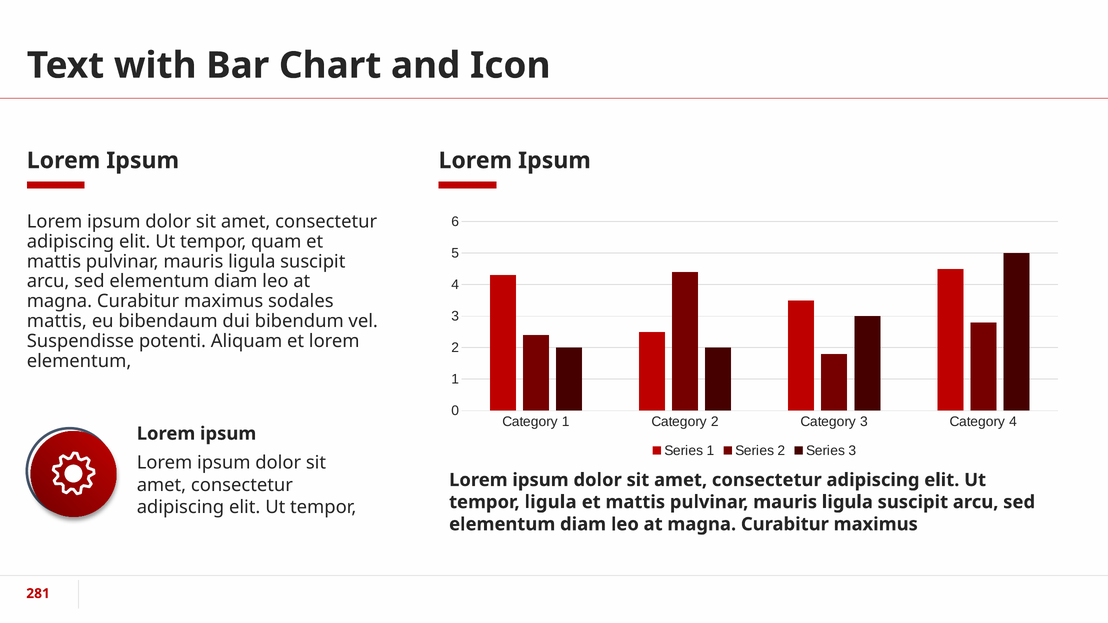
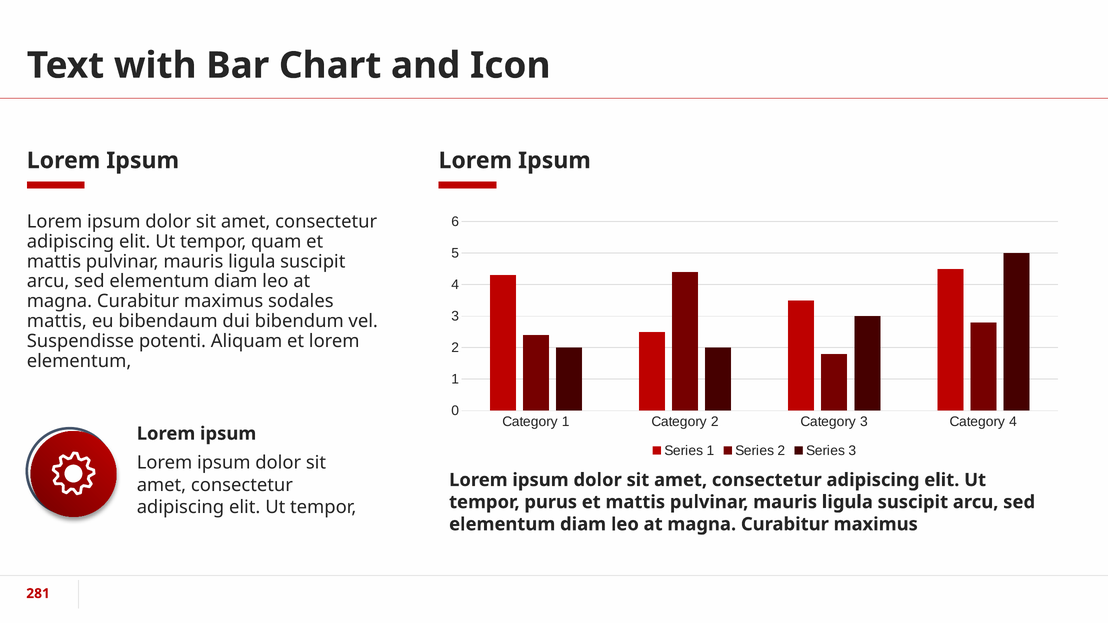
tempor ligula: ligula -> purus (551, 502)
